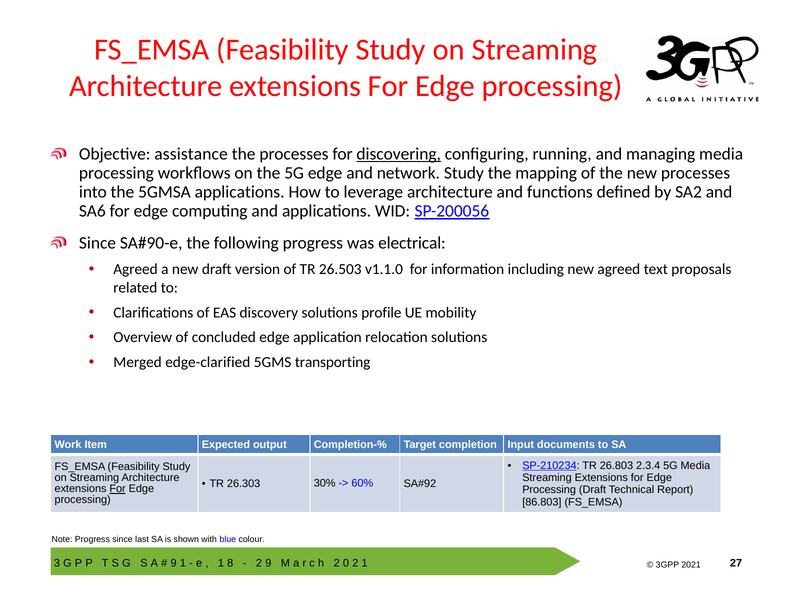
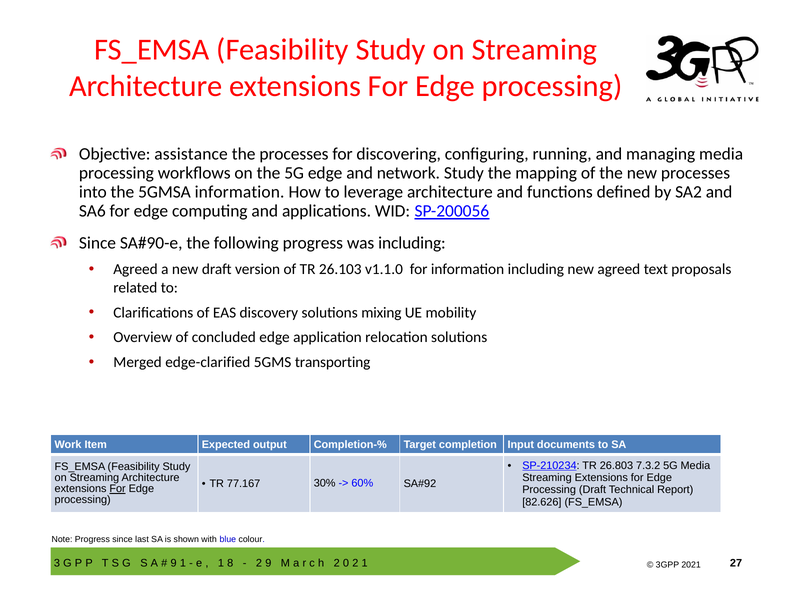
discovering underline: present -> none (399, 154)
5GMSA applications: applications -> information (240, 192)
was electrical: electrical -> including (412, 243)
26.503: 26.503 -> 26.103 (340, 269)
profile: profile -> mixing (381, 312)
2.3.4: 2.3.4 -> 7.3.2 (648, 465)
26.303: 26.303 -> 77.167 (244, 484)
86.803: 86.803 -> 82.626 (542, 502)
